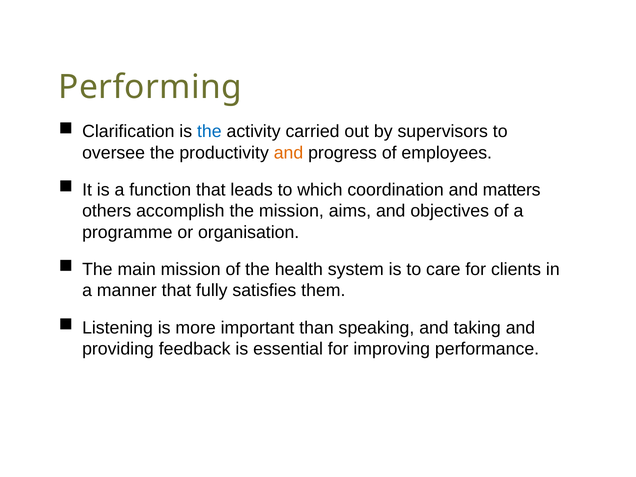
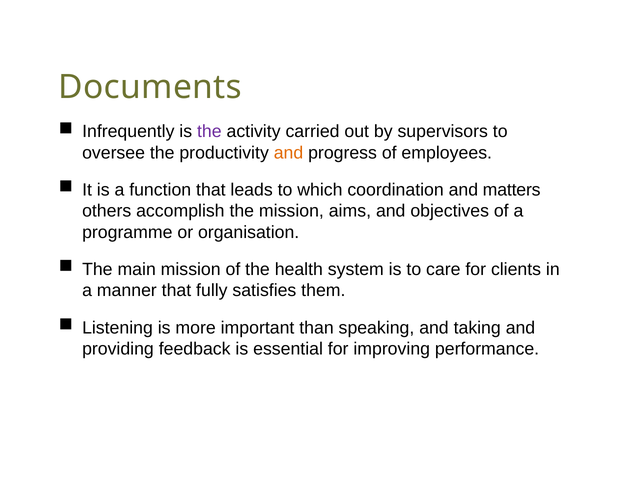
Performing: Performing -> Documents (150, 87)
Clarification: Clarification -> Infrequently (128, 132)
the colour: blue -> purple (209, 132)
